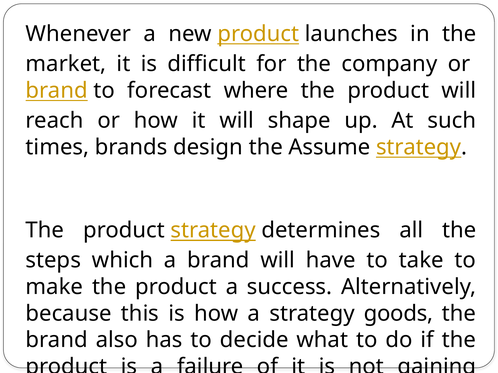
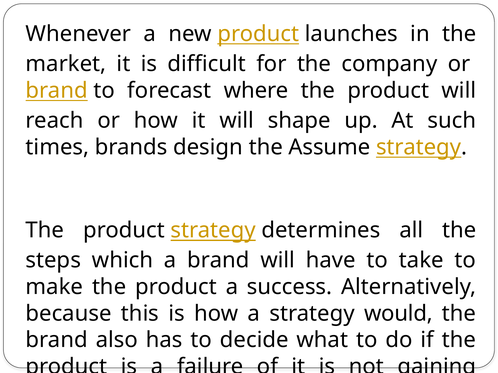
goods: goods -> would (398, 314)
